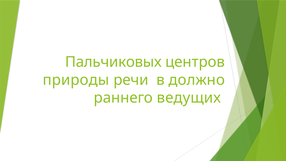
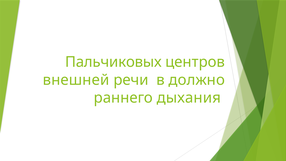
природы: природы -> внешней (76, 80)
ведущих: ведущих -> дыхания (189, 98)
